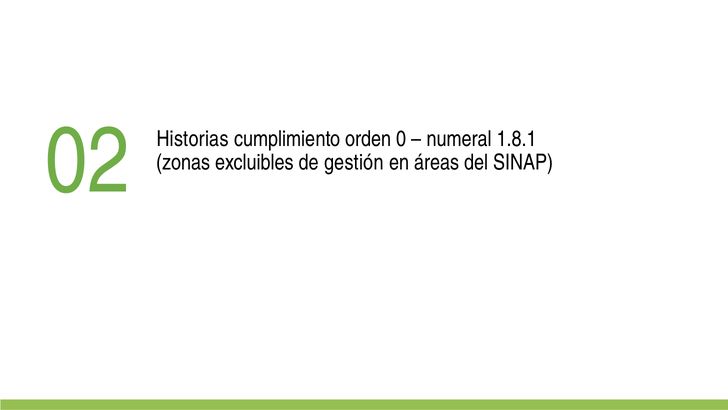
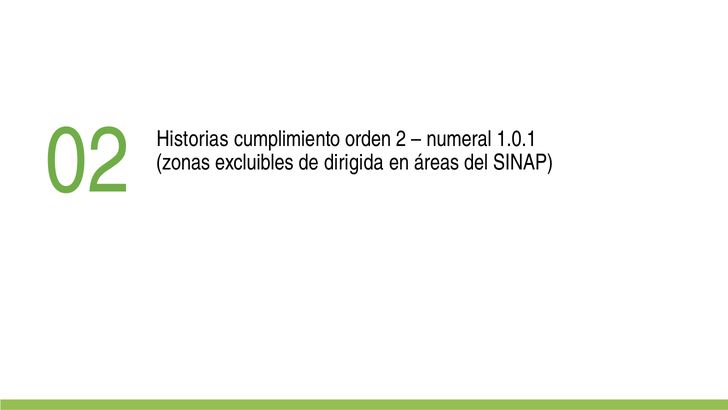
0: 0 -> 2 (401, 139)
1.8.1: 1.8.1 -> 1.0.1 (517, 139)
gestión: gestión -> dirigida (354, 162)
